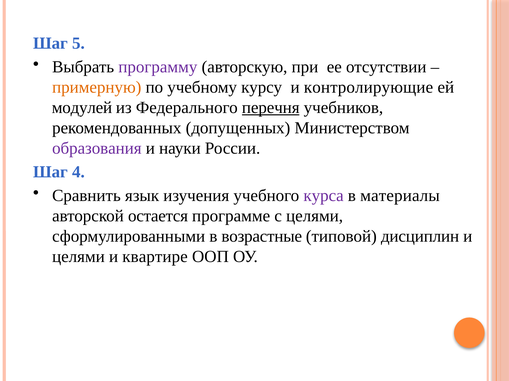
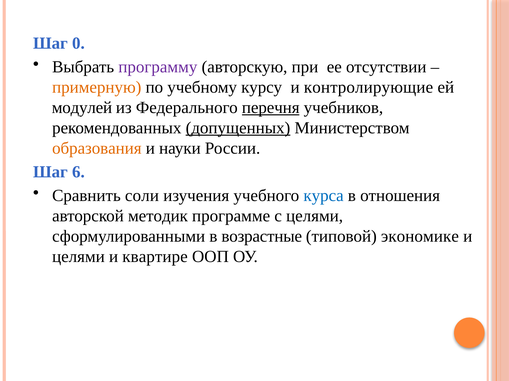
5: 5 -> 0 (78, 43)
допущенных underline: none -> present (238, 128)
образования colour: purple -> orange (97, 149)
4: 4 -> 6 (78, 172)
язык: язык -> соли (142, 196)
курса colour: purple -> blue (324, 196)
материалы: материалы -> отношения (400, 196)
остается: остается -> методик (158, 216)
дисциплин: дисциплин -> экономике (420, 237)
